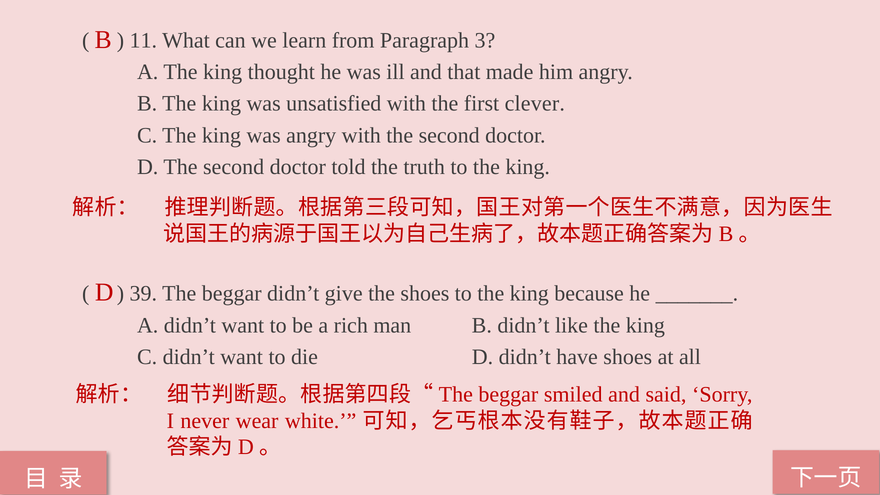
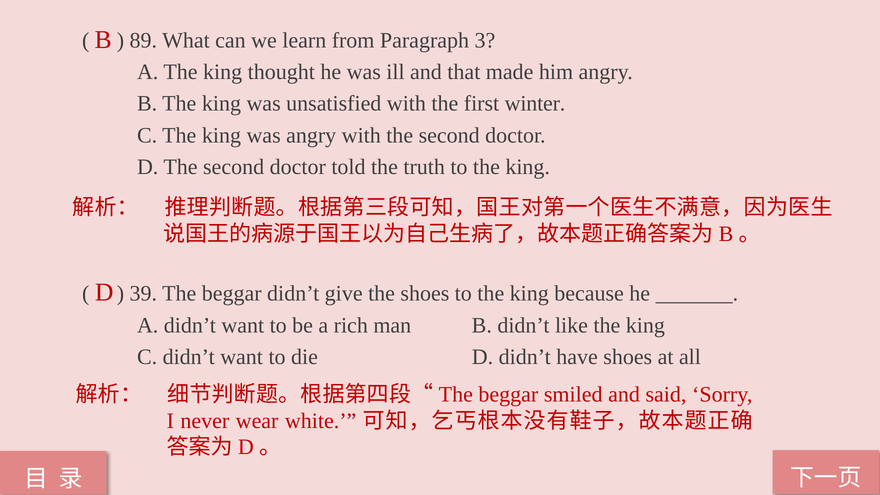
11: 11 -> 89 (143, 40)
clever: clever -> winter (535, 104)
